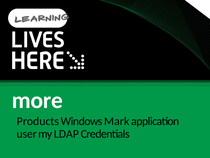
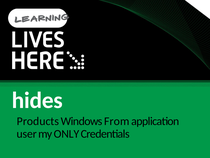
more: more -> hides (37, 100)
Mark: Mark -> From (117, 121)
LDAP: LDAP -> ONLY (67, 133)
